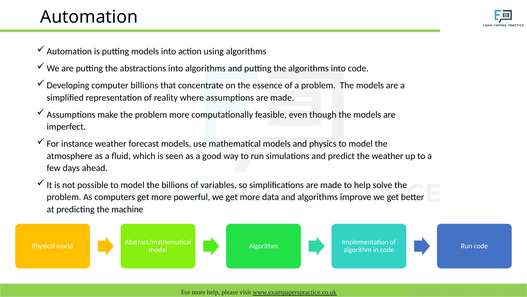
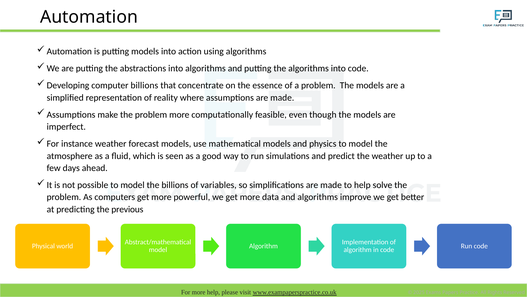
machine: machine -> previous (127, 209)
